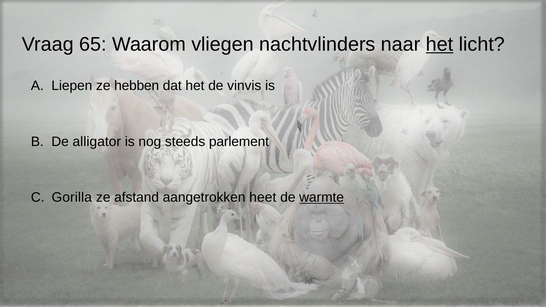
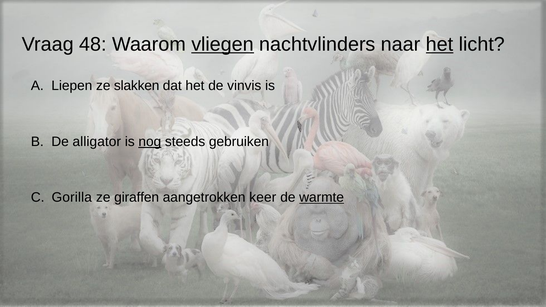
65: 65 -> 48 (93, 44)
vliegen underline: none -> present (223, 44)
hebben: hebben -> slakken (137, 86)
nog underline: none -> present (150, 142)
parlement: parlement -> gebruiken (239, 142)
afstand: afstand -> giraffen (137, 198)
heet: heet -> keer (263, 198)
